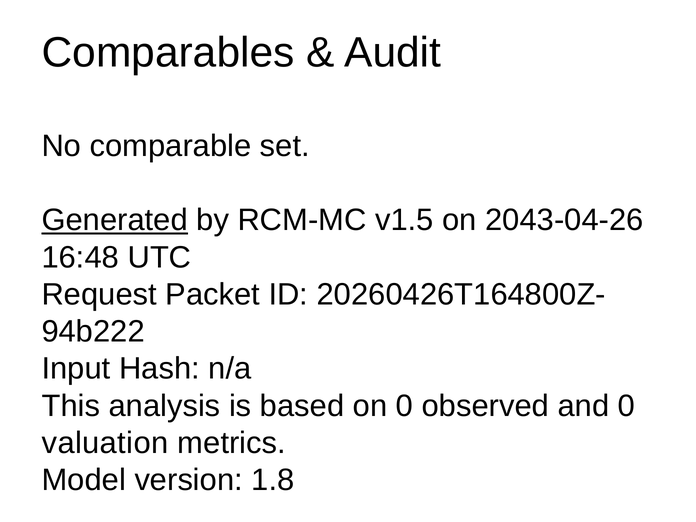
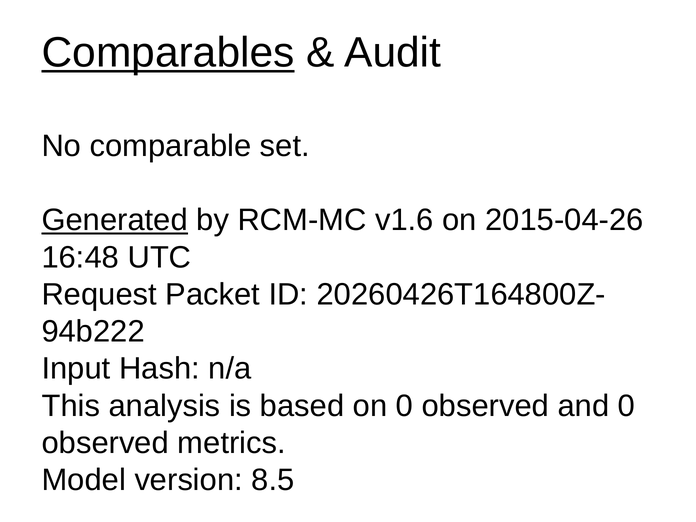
Comparables underline: none -> present (168, 53)
v1.5: v1.5 -> v1.6 (404, 220)
2043-04-26: 2043-04-26 -> 2015-04-26 (564, 220)
valuation: valuation -> observed (105, 443)
1.8: 1.8 -> 8.5 (273, 480)
